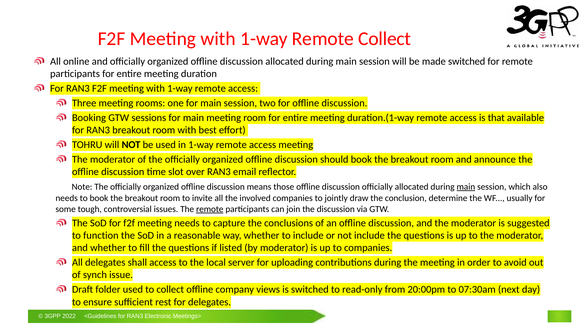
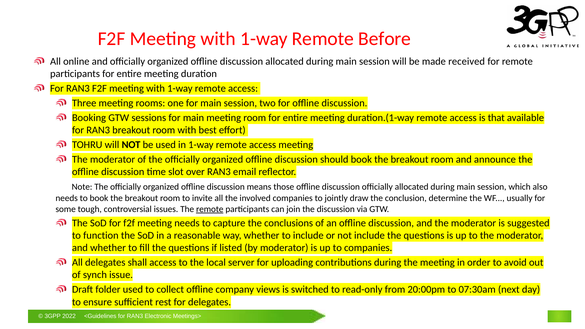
Remote Collect: Collect -> Before (385, 39)
made switched: switched -> received (467, 61)
main underline: present -> none (466, 187)
